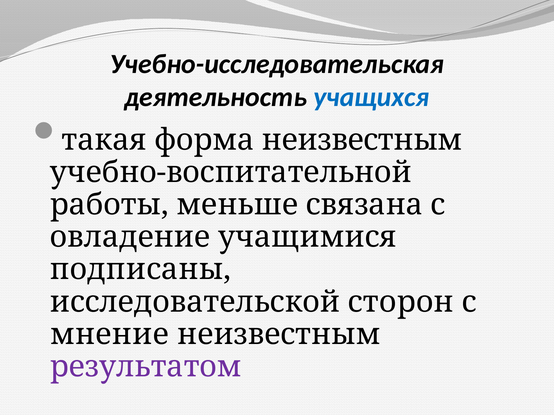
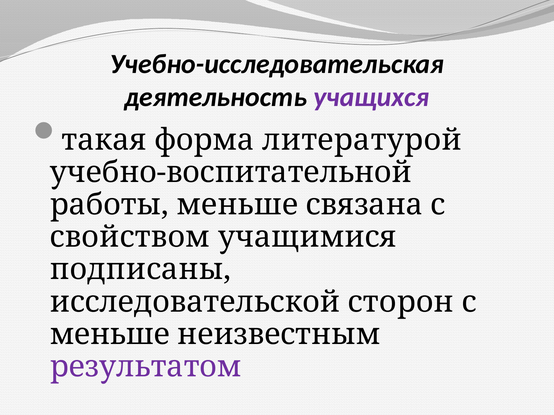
учащихся colour: blue -> purple (371, 97)
форма неизвестным: неизвестным -> литературой (362, 140)
овладение: овладение -> свойством (130, 237)
мнение: мнение -> меньше (110, 335)
